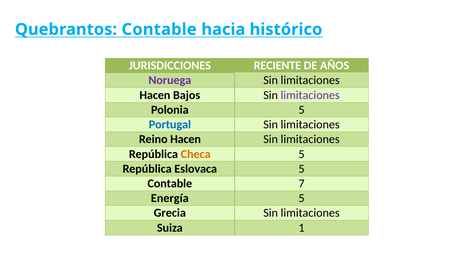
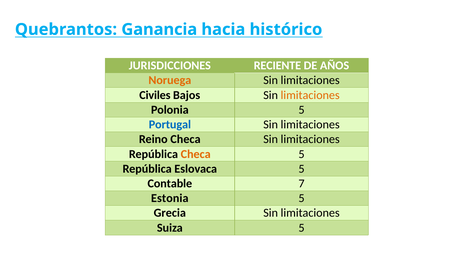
Quebrantos Contable: Contable -> Ganancia (159, 30)
Noruega colour: purple -> orange (170, 81)
Hacen: Hacen -> Civiles (155, 95)
limitaciones colour: purple -> orange (310, 95)
Reino Hacen: Hacen -> Checa (185, 140)
Energía: Energía -> Estonia (170, 199)
Suiza 1: 1 -> 5 (302, 228)
